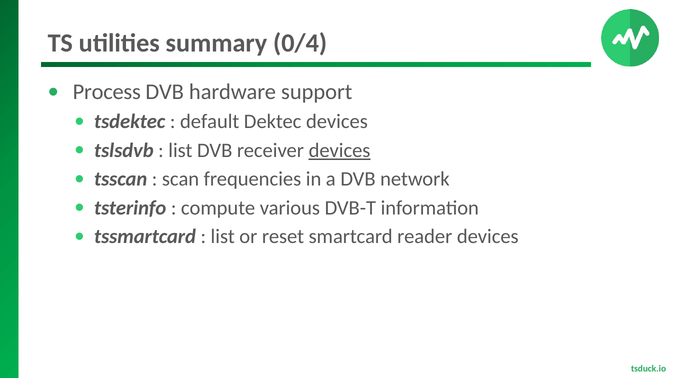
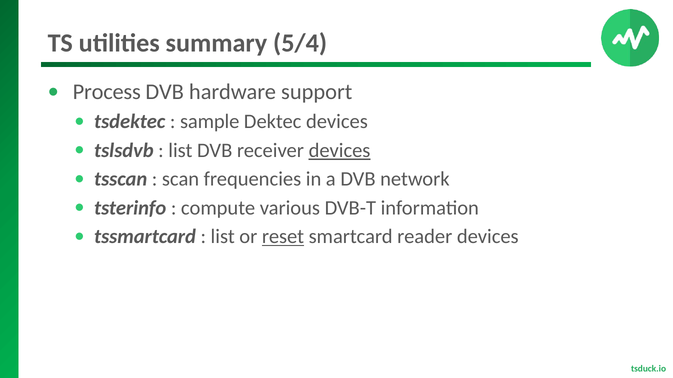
0/4: 0/4 -> 5/4 (300, 43)
default: default -> sample (210, 122)
reset underline: none -> present (283, 237)
